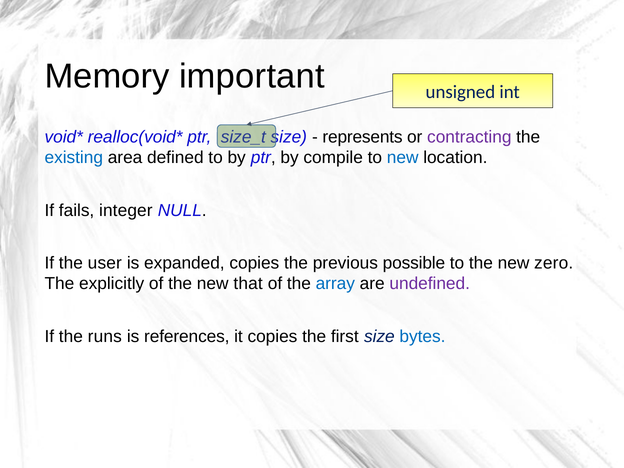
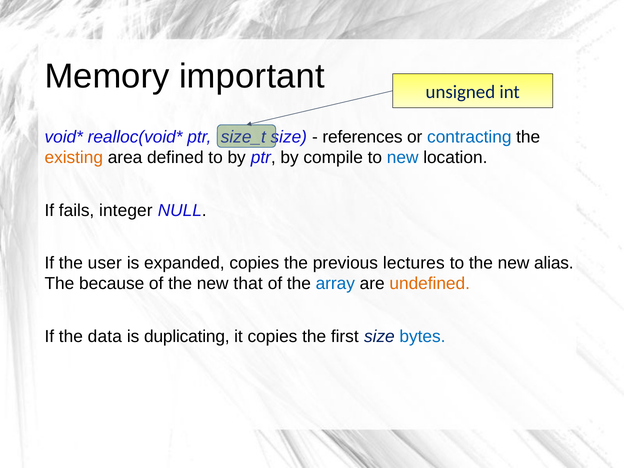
represents: represents -> references (363, 137)
contracting colour: purple -> blue (469, 137)
existing colour: blue -> orange (74, 158)
possible: possible -> lectures (414, 263)
zero: zero -> alias (554, 263)
explicitly: explicitly -> because (112, 284)
undefined colour: purple -> orange (430, 284)
runs: runs -> data (105, 336)
references: references -> duplicating (187, 336)
